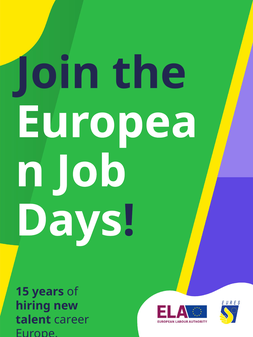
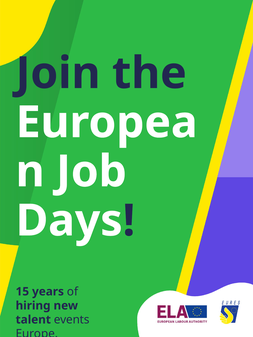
career: career -> events (72, 320)
